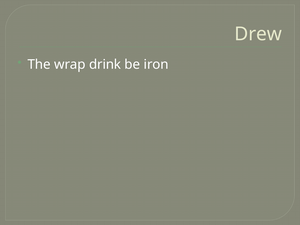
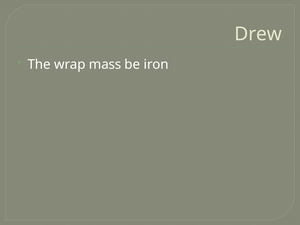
drink: drink -> mass (105, 64)
